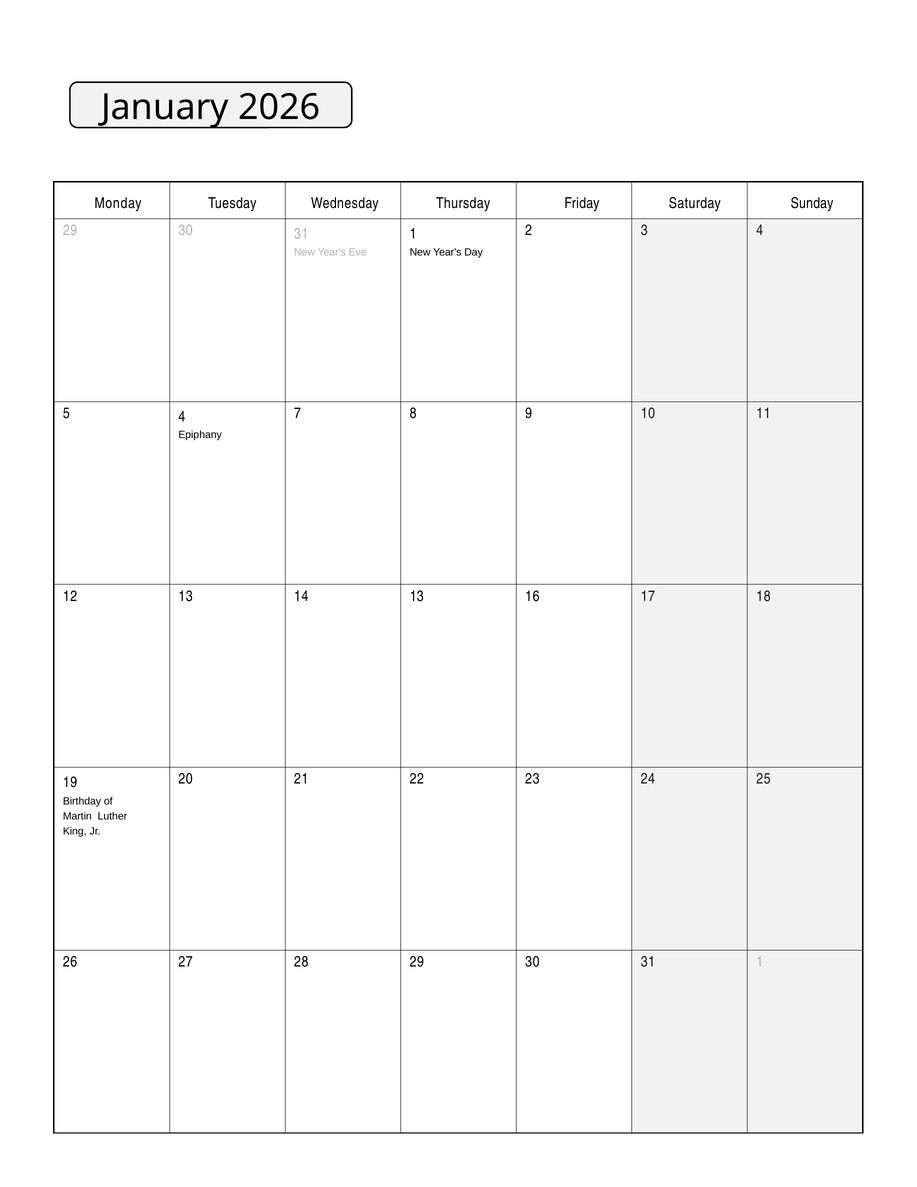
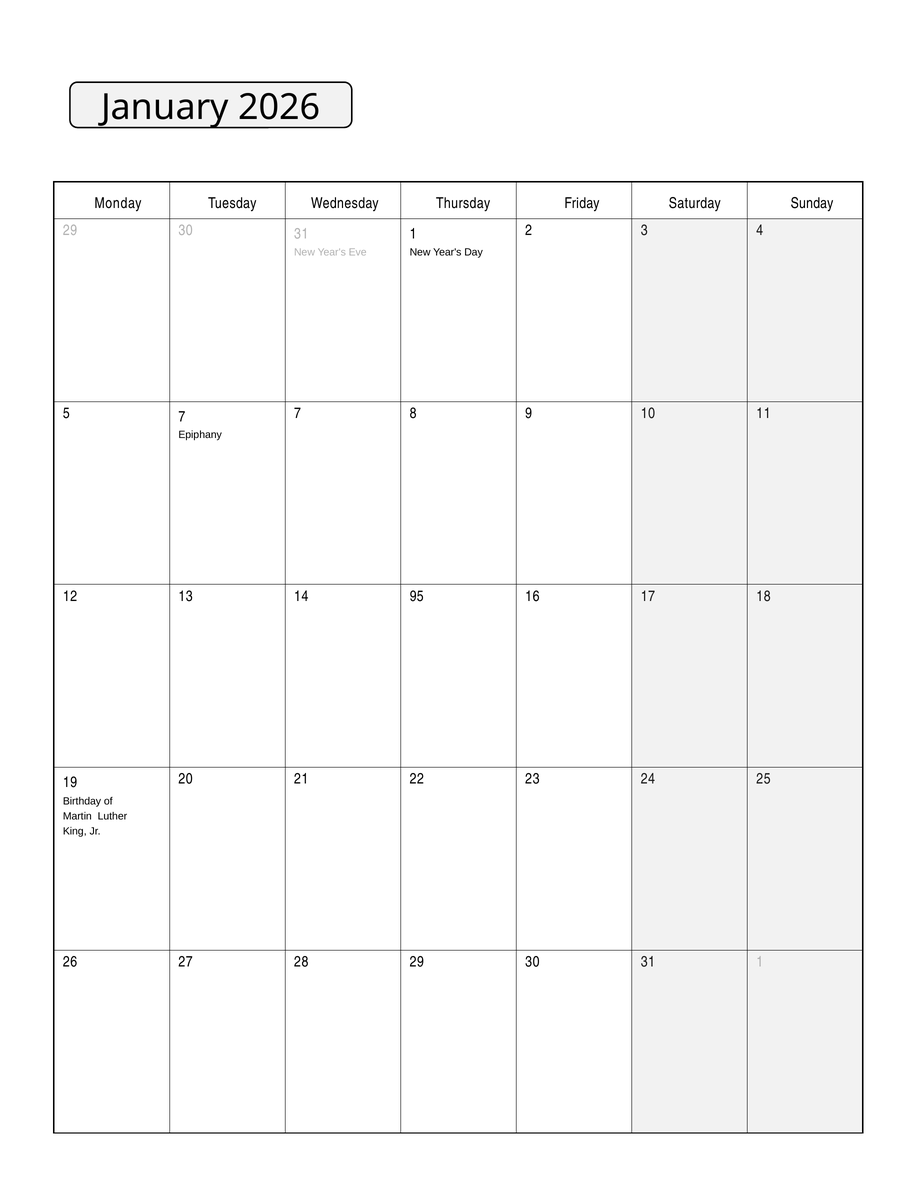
5 4: 4 -> 7 (182, 417)
14 13: 13 -> 95 (417, 596)
